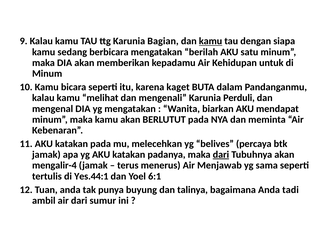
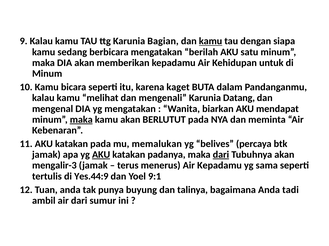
Perduli: Perduli -> Datang (239, 98)
maka underline: none -> present (81, 120)
melecehkan: melecehkan -> memalukan (157, 144)
AKU underline: none -> present (101, 155)
mengalir-4: mengalir-4 -> mengalir-3 (54, 166)
Air Menjawab: Menjawab -> Kepadamu (219, 166)
Yes.44:1: Yes.44:1 -> Yes.44:9 (91, 177)
6:1: 6:1 -> 9:1 (155, 177)
